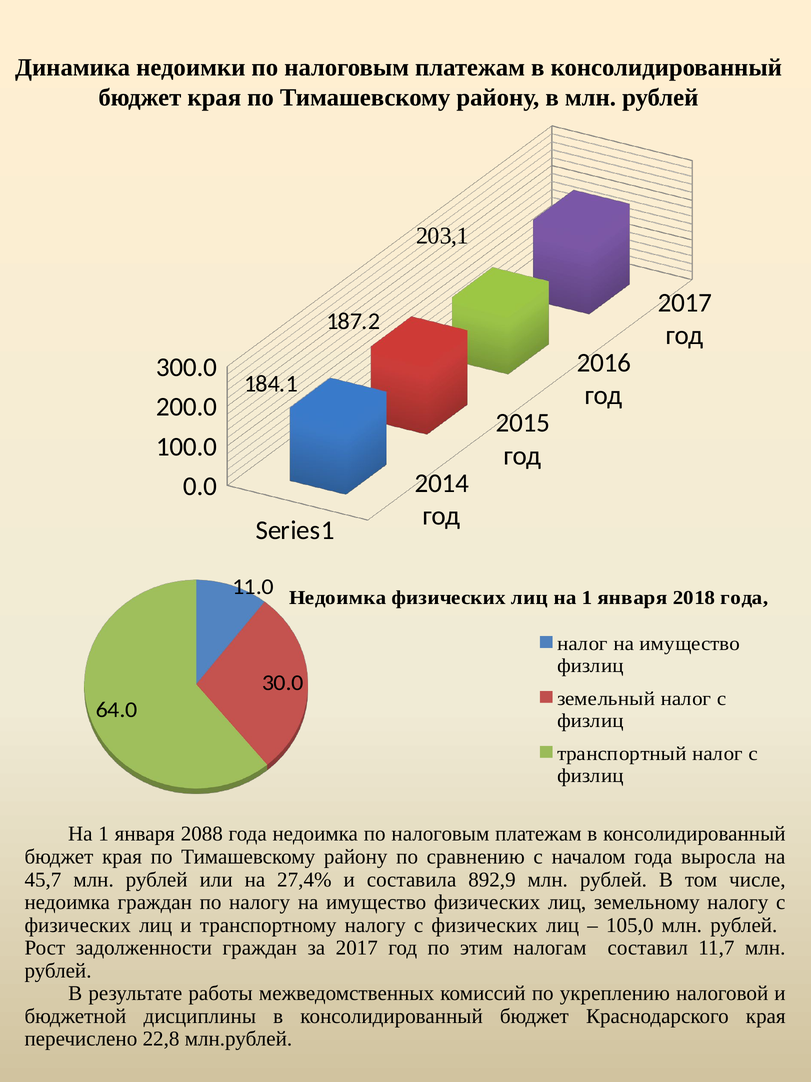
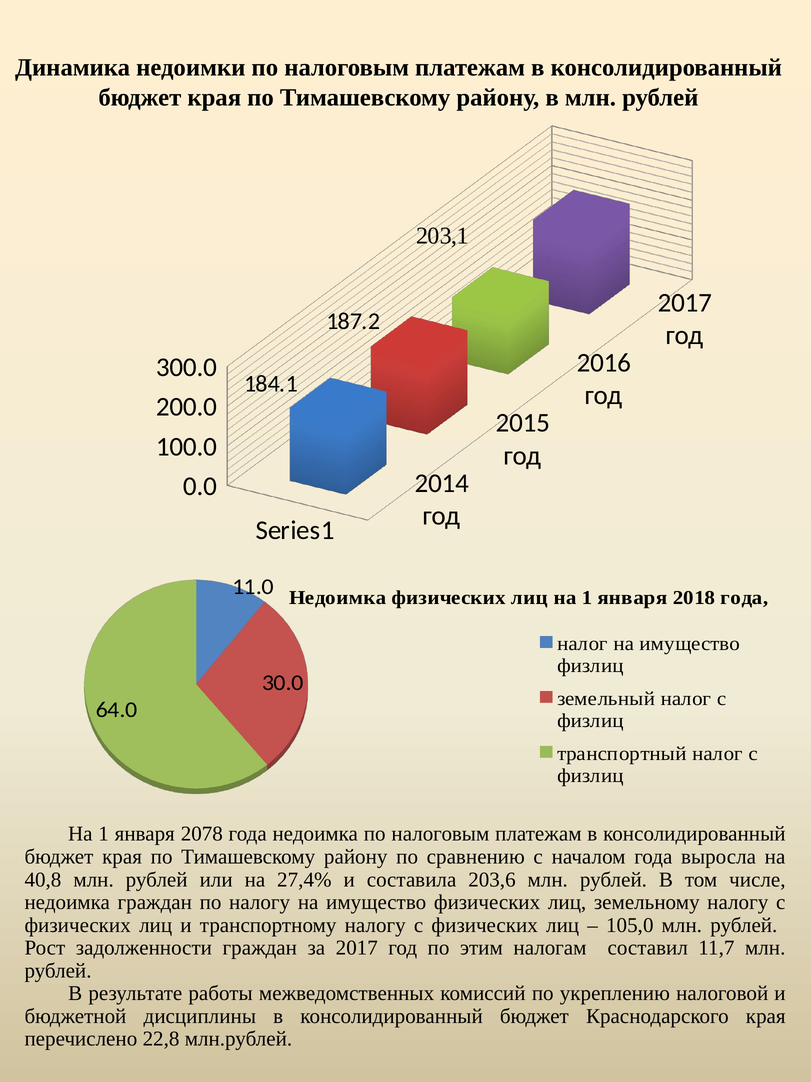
2088: 2088 -> 2078 (202, 833)
45,7: 45,7 -> 40,8 (43, 879)
892,9: 892,9 -> 203,6 (492, 879)
